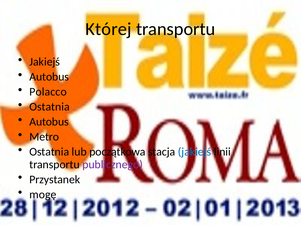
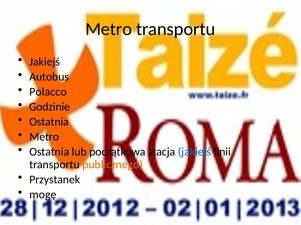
Której: Której -> Metro (109, 29)
Ostatnia: Ostatnia -> Godzinie (50, 107)
Autobus: Autobus -> Ostatnia (49, 122)
publicznego colour: purple -> orange (113, 165)
